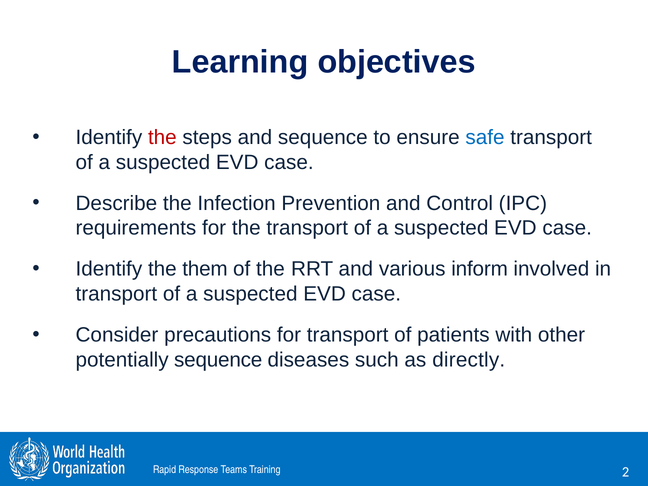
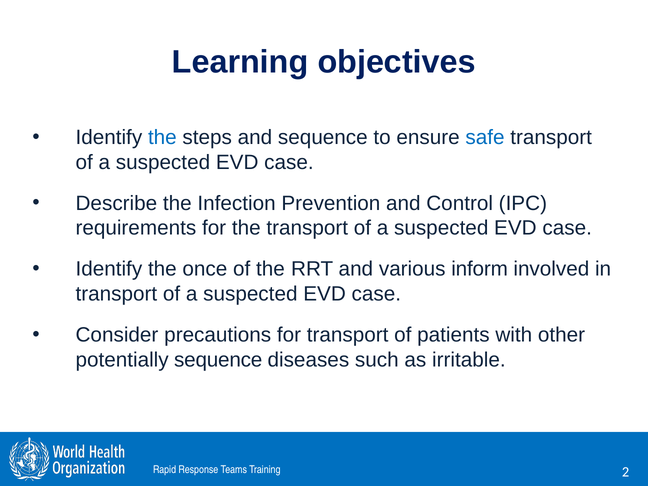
the colour: red -> blue (162, 137)
them: them -> once (205, 269)
directly: directly -> irritable (469, 360)
